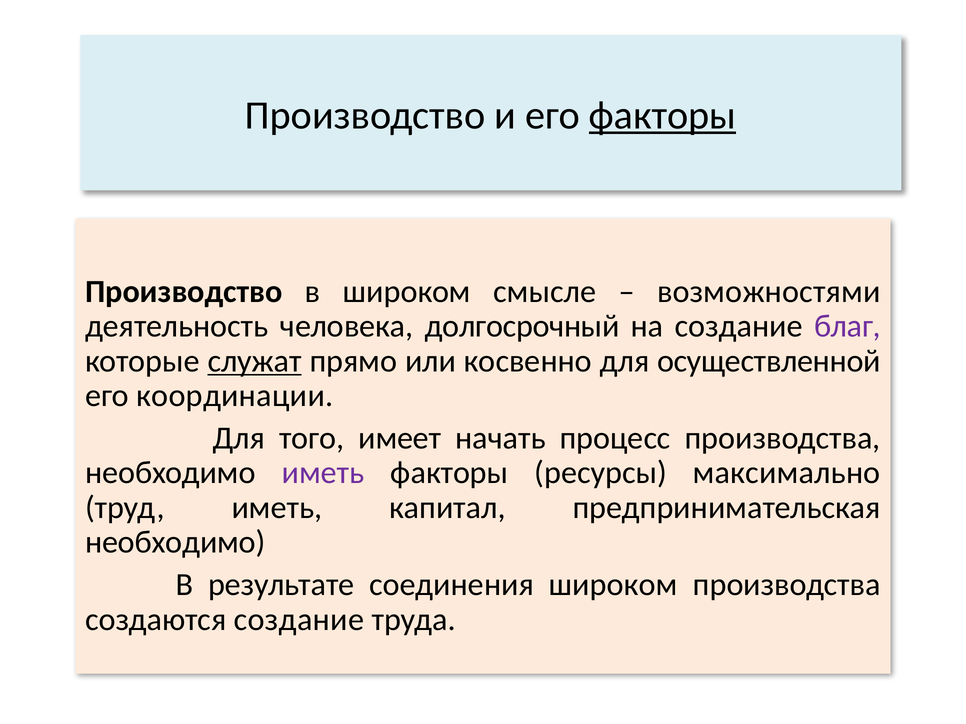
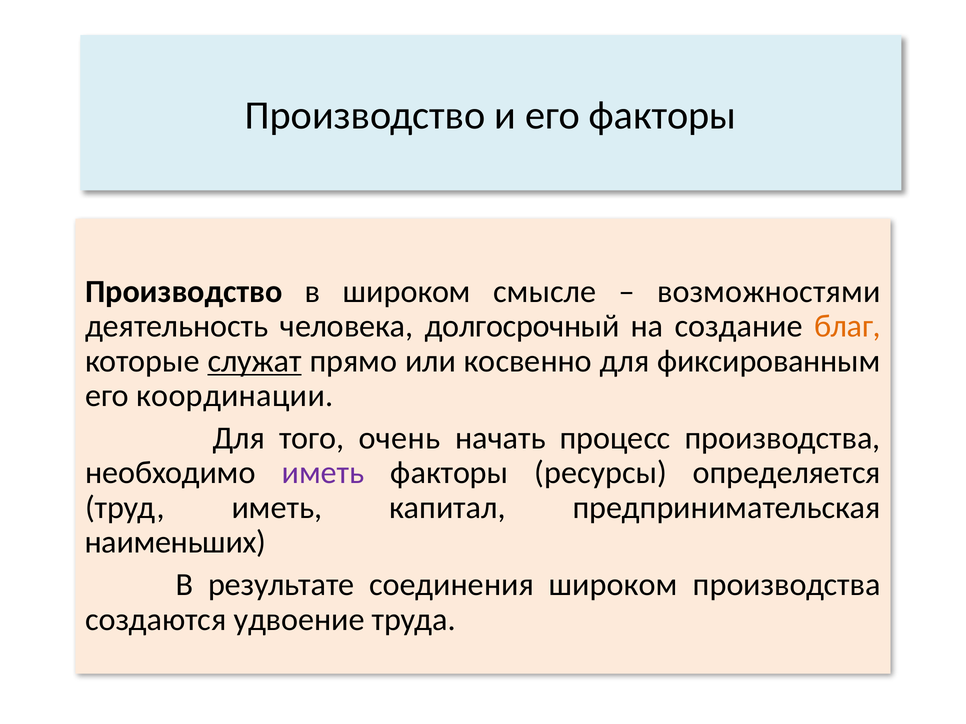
факторы underline: present -> none (662, 116)
благ colour: purple -> orange (847, 326)
осуществленной: осуществленной -> фиксированным (769, 361)
имеет: имеет -> очень (400, 438)
максимально: максимально -> определяется (787, 473)
необходимо: необходимо -> наименьших (175, 543)
создаются создание: создание -> удвоение (299, 620)
